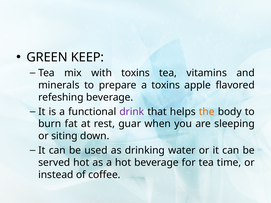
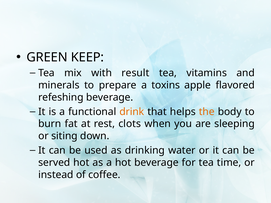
with toxins: toxins -> result (135, 73)
drink colour: purple -> orange (132, 112)
guar: guar -> clots (130, 124)
